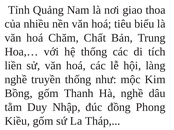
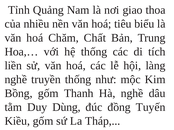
Nhập: Nhập -> Dùng (66, 108)
Phong: Phong -> Tuyến (151, 108)
